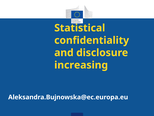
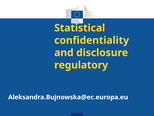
increasing: increasing -> regulatory (81, 65)
